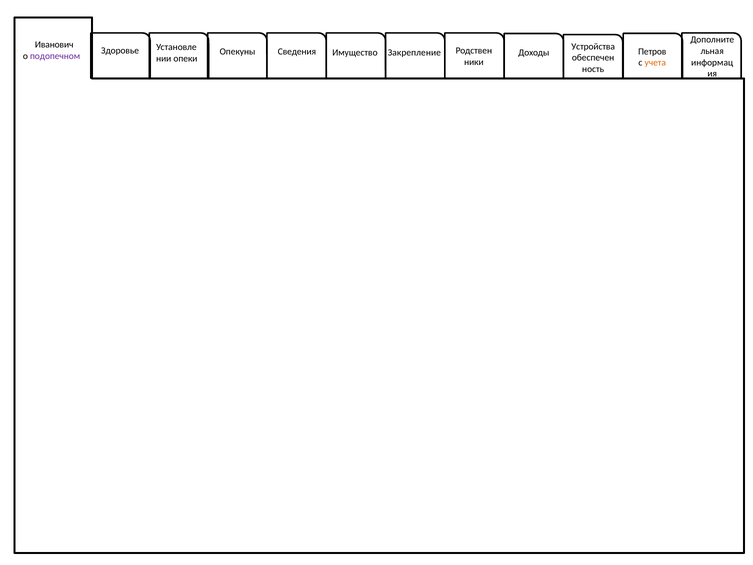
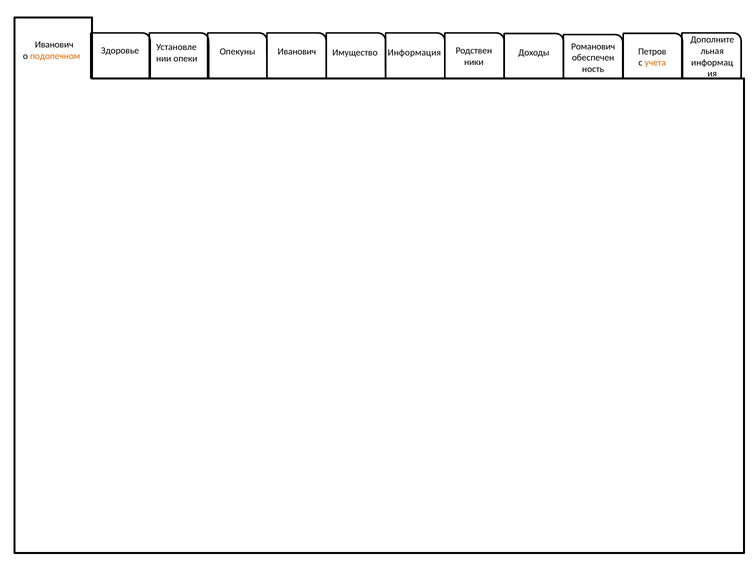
Устройства: Устройства -> Романович (593, 46)
Опекуны Сведения: Сведения -> Иванович (297, 52)
Закрепление: Закрепление -> Информация (414, 53)
подопечном colour: purple -> orange (55, 56)
